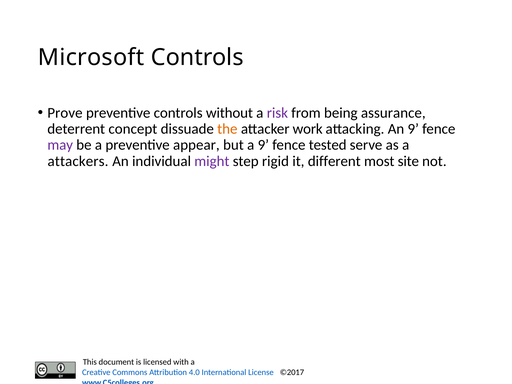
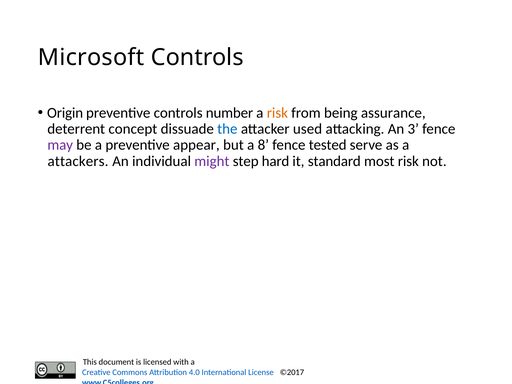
Prove: Prove -> Origin (65, 113)
without: without -> number (229, 113)
risk colour: purple -> orange (277, 113)
the colour: orange -> blue (227, 129)
work: work -> used (308, 129)
An 9: 9 -> 3 (413, 129)
a 9: 9 -> 8 (263, 145)
rigid: rigid -> hard (276, 161)
different: different -> standard (334, 161)
most site: site -> risk (408, 161)
